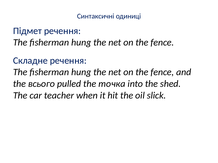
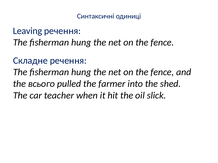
Підмет: Підмет -> Leaving (27, 31)
точка: точка -> farmer (112, 84)
